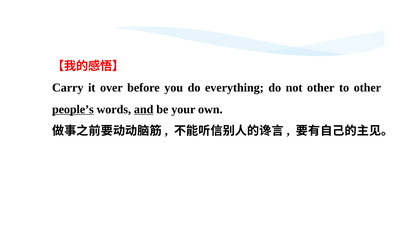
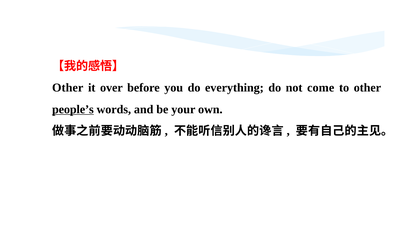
Carry: Carry -> Other (68, 88)
not other: other -> come (321, 88)
and underline: present -> none (144, 109)
